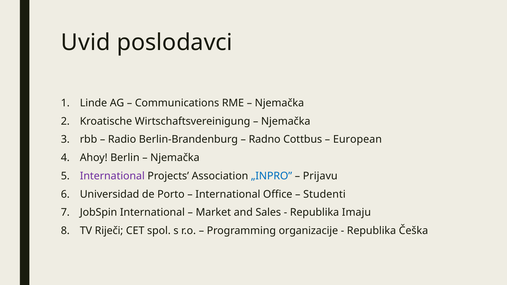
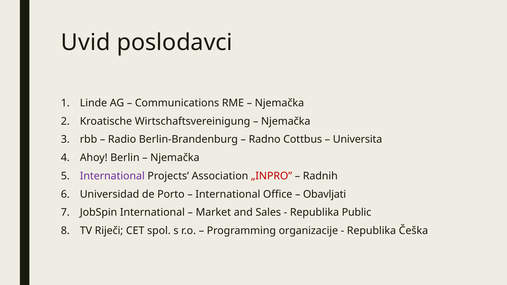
European: European -> Universita (358, 140)
„INPRO colour: blue -> red (272, 176)
Prijavu: Prijavu -> Radnih (320, 176)
Studenti: Studenti -> Obavljati (325, 194)
Imaju: Imaju -> Public (357, 213)
